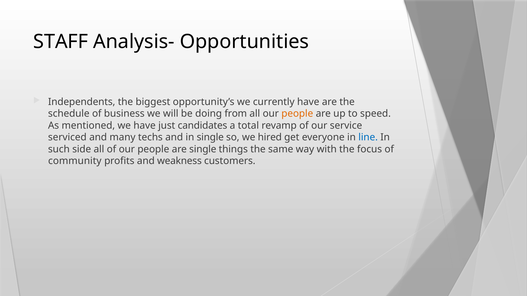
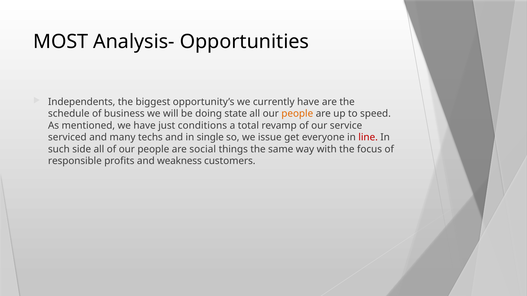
STAFF: STAFF -> MOST (61, 42)
from: from -> state (236, 114)
candidates: candidates -> conditions (202, 126)
hired: hired -> issue (270, 138)
line colour: blue -> red (368, 138)
are single: single -> social (203, 149)
community: community -> responsible (75, 161)
